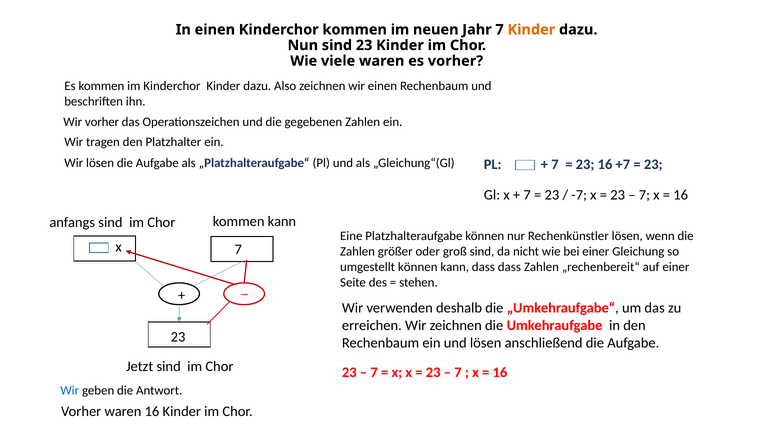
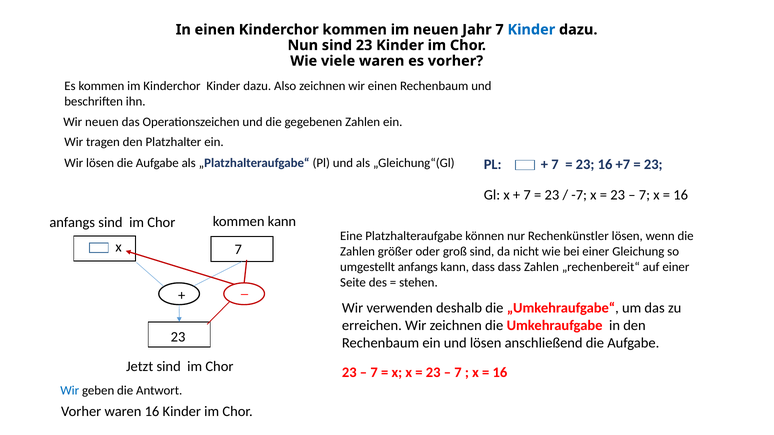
Kinder colour: orange -> blue (531, 30)
Wir vorher: vorher -> neuen (102, 122)
umgestellt können: können -> anfangs (418, 267)
